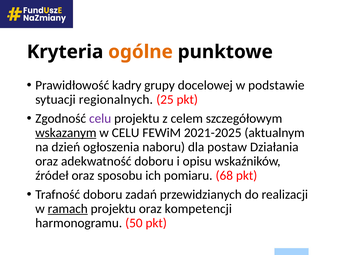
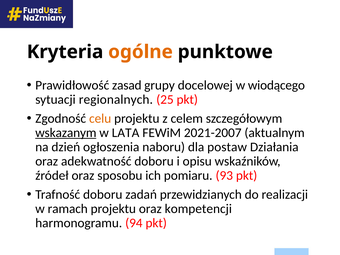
kadry: kadry -> zasad (127, 85)
podstawie: podstawie -> wiodącego (276, 85)
celu colour: purple -> orange (100, 118)
w CELU: CELU -> LATA (126, 133)
2021-2025: 2021-2025 -> 2021-2007 (213, 133)
68: 68 -> 93 (224, 175)
ramach underline: present -> none (68, 209)
50: 50 -> 94 (134, 223)
